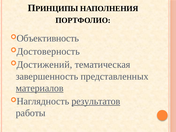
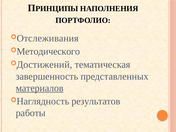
Объективность: Объективность -> Отслеживания (48, 38)
Достоверность: Достоверность -> Методического (48, 51)
результатов underline: present -> none (96, 101)
